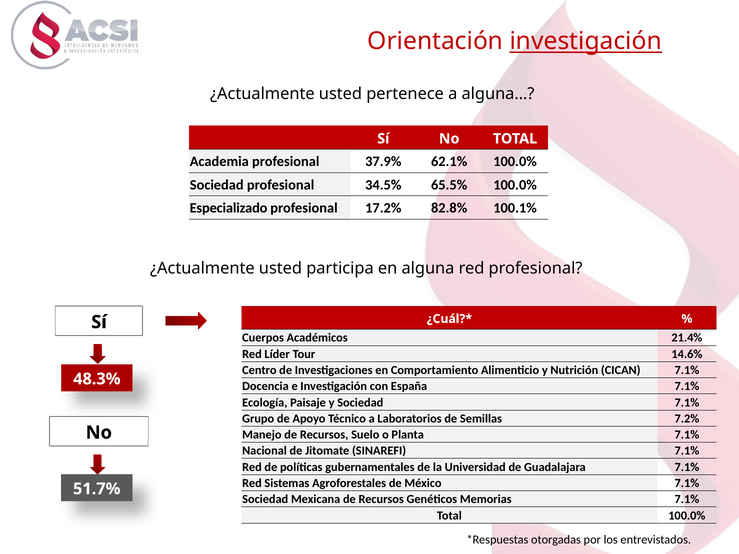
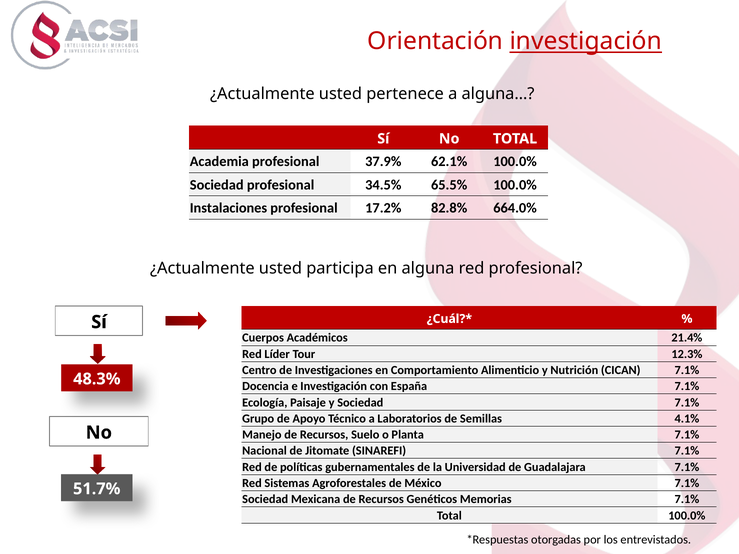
Especializado: Especializado -> Instalaciones (228, 208)
100.1%: 100.1% -> 664.0% (515, 208)
14.6%: 14.6% -> 12.3% (687, 354)
7.2%: 7.2% -> 4.1% (687, 419)
